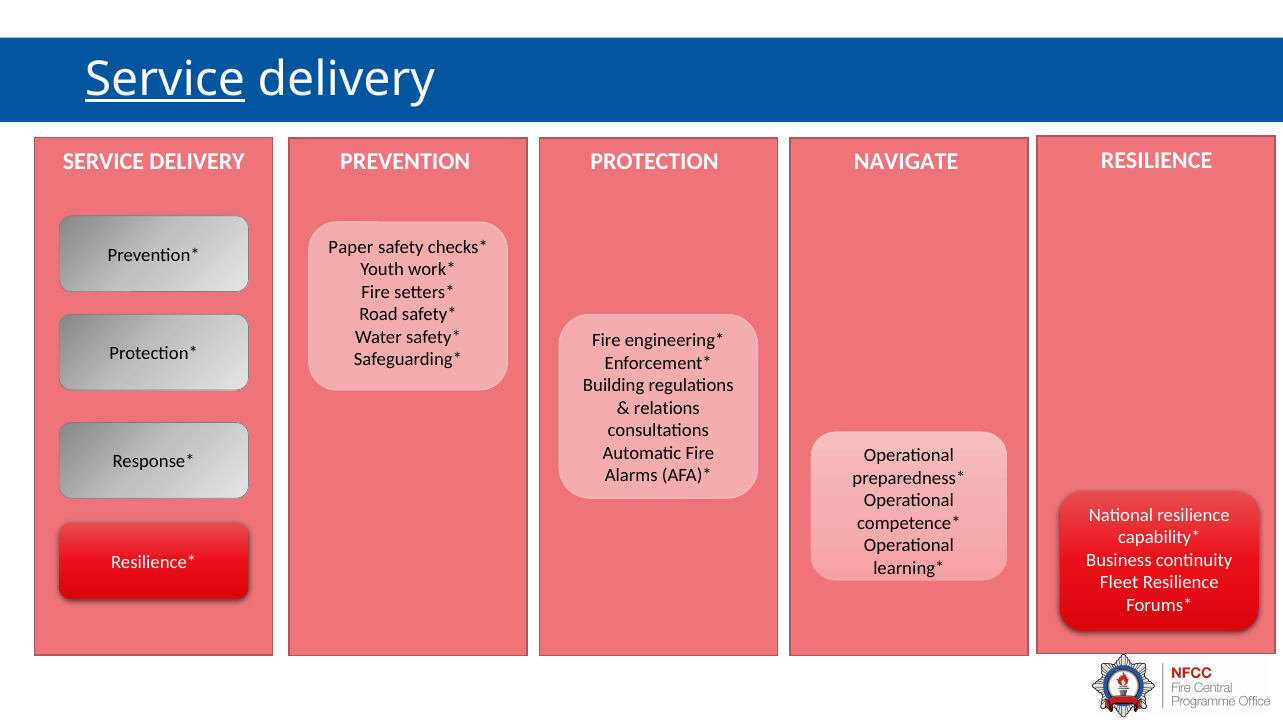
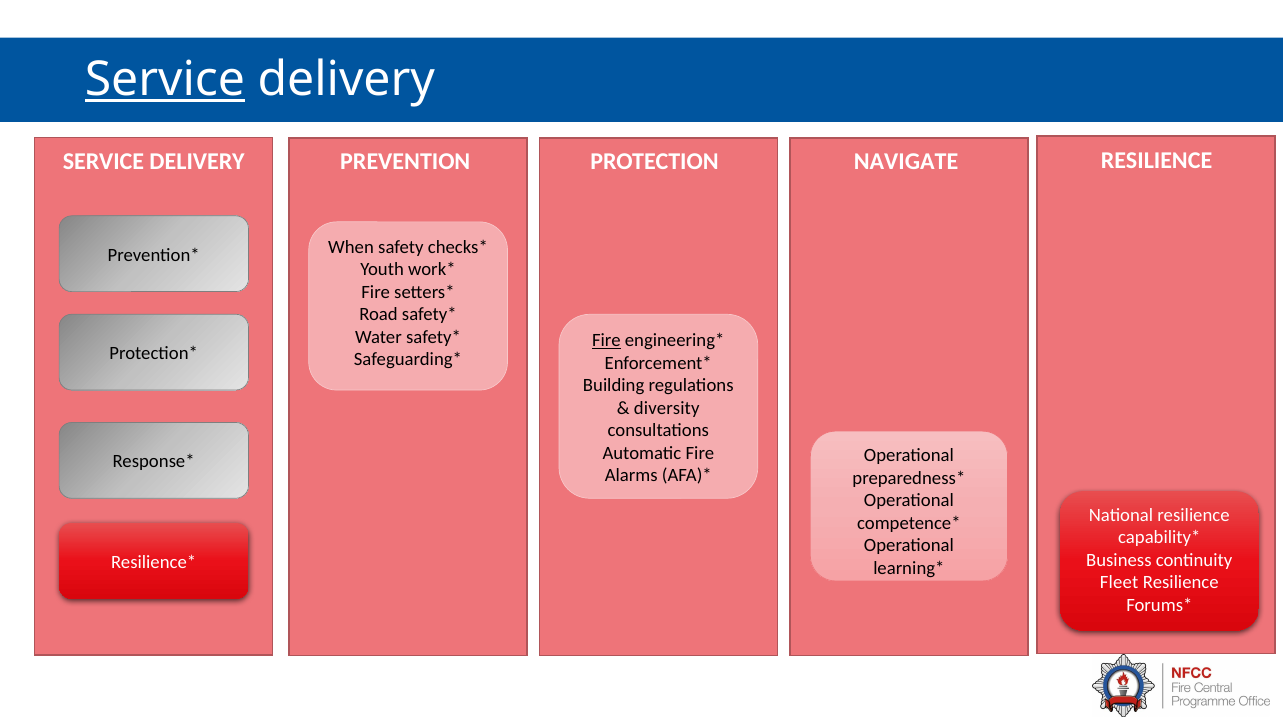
Paper: Paper -> When (351, 247)
Fire underline: none -> present (606, 340)
relations: relations -> diversity (667, 408)
